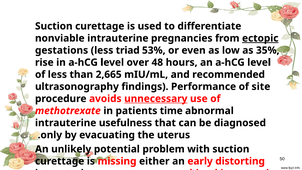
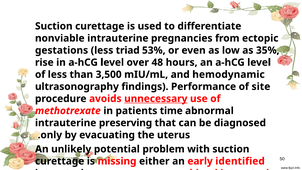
ectopic underline: present -> none (260, 38)
2,665: 2,665 -> 3,500 (109, 74)
recommended: recommended -> hemodynamic (229, 74)
usefulness: usefulness -> preserving (126, 123)
distorting: distorting -> identified (240, 161)
